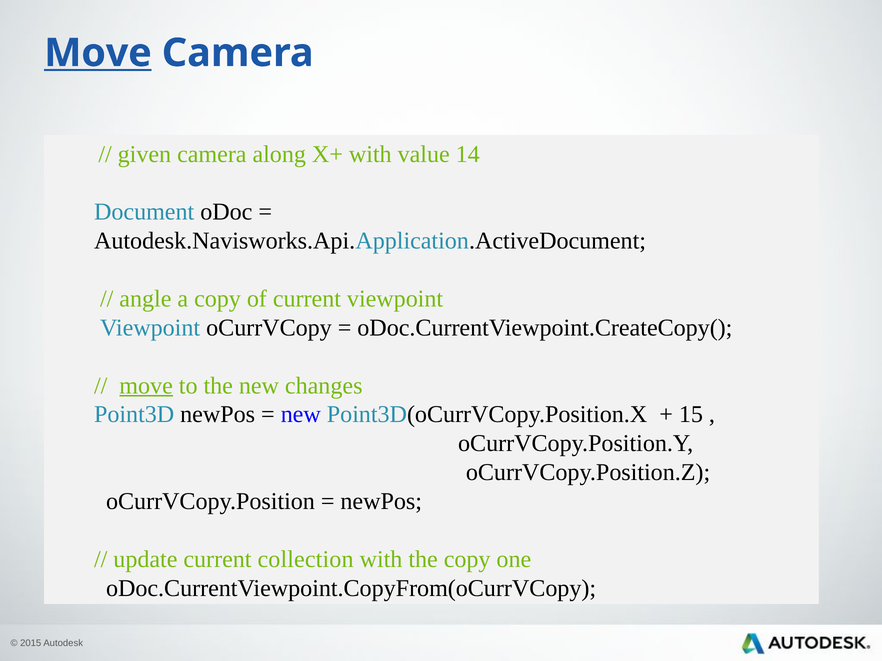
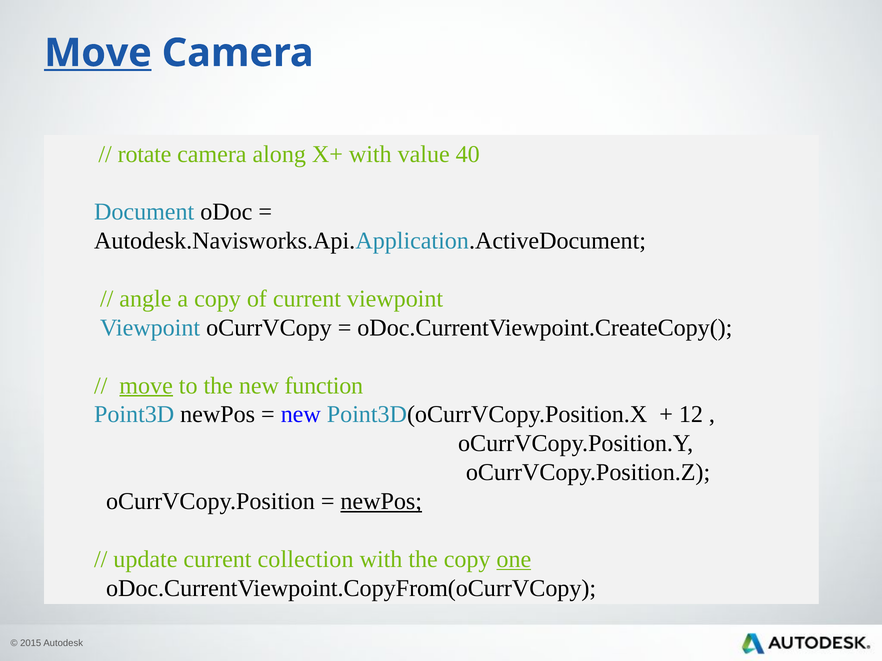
given: given -> rotate (145, 154)
14: 14 -> 40 (468, 154)
changes: changes -> function (324, 386)
15: 15 -> 12 (691, 415)
newPos underline: none -> present (381, 502)
one underline: none -> present (514, 559)
